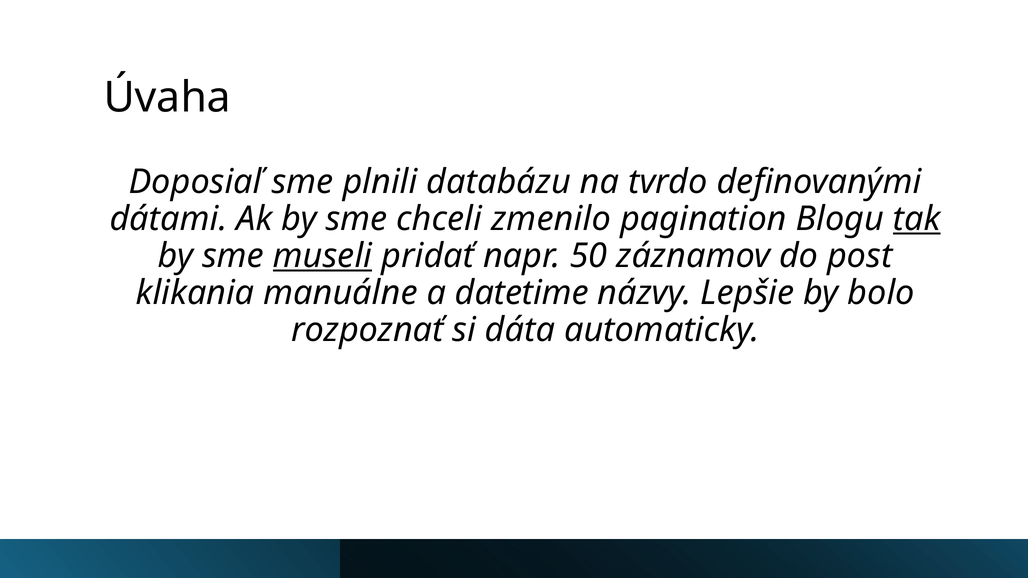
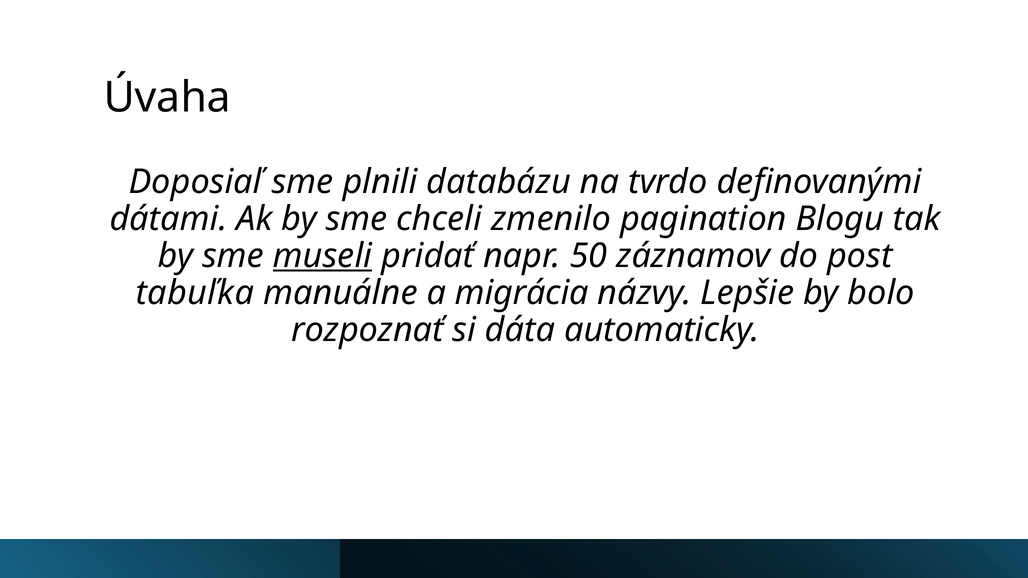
tak underline: present -> none (917, 219)
klikania: klikania -> tabuľka (195, 293)
datetime: datetime -> migrácia (522, 293)
